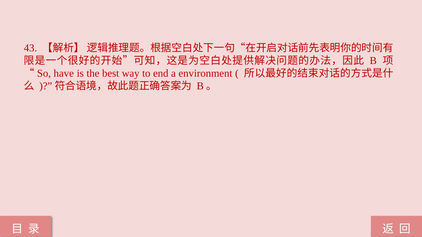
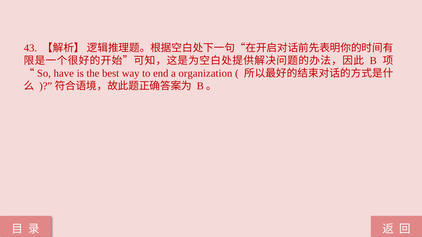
environment: environment -> organization (205, 73)
